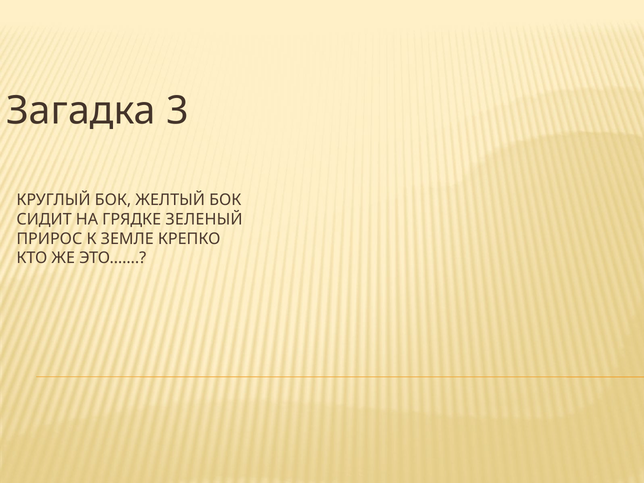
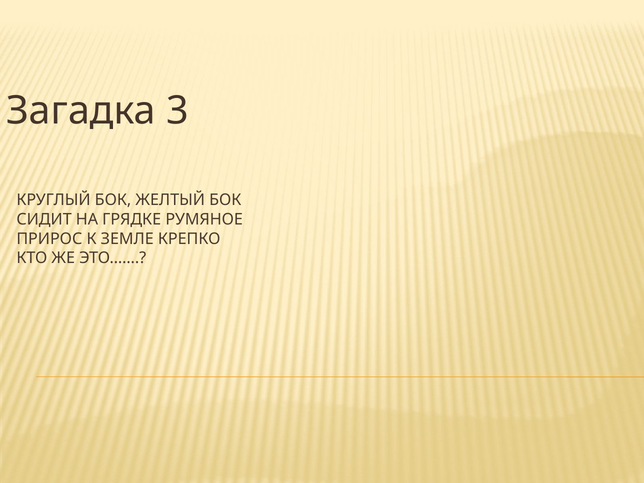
ЗЕЛЕНЫЙ: ЗЕЛЕНЫЙ -> РУМЯНОЕ (204, 219)
